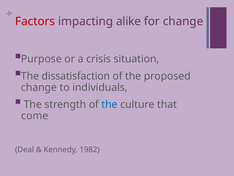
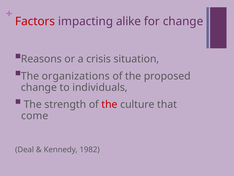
Purpose: Purpose -> Reasons (41, 59)
dissatisfaction: dissatisfaction -> organizations (76, 76)
the colour: blue -> red (109, 104)
